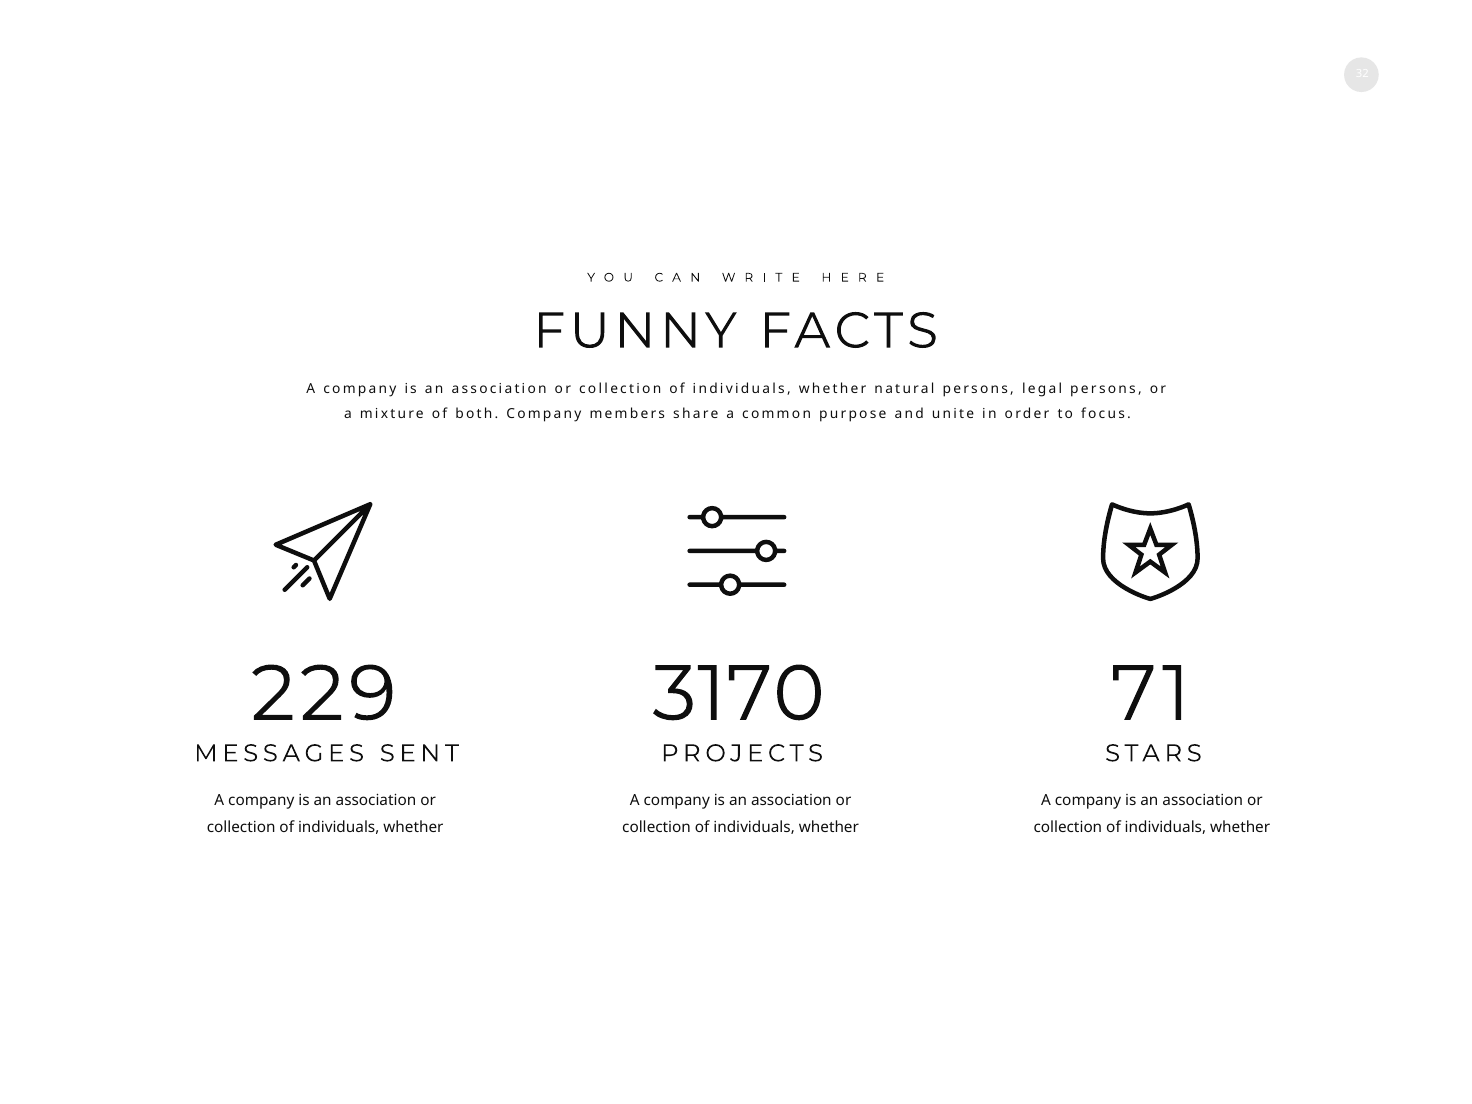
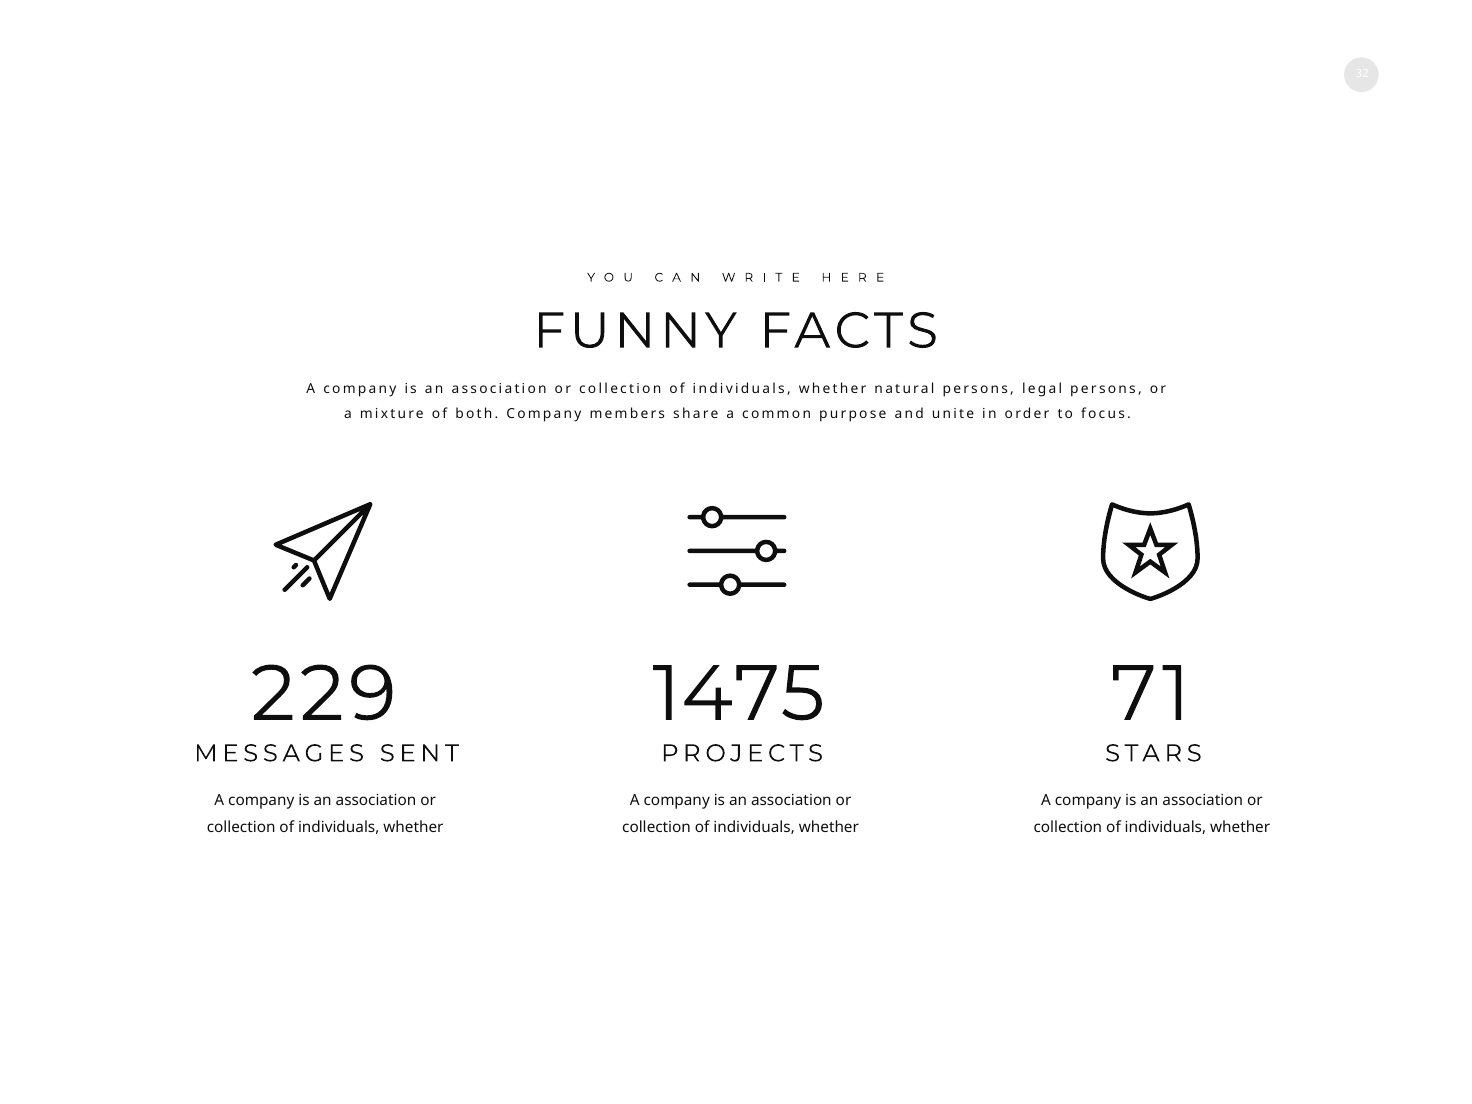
3170: 3170 -> 1475 (739, 694)
